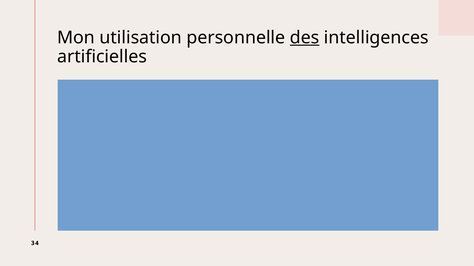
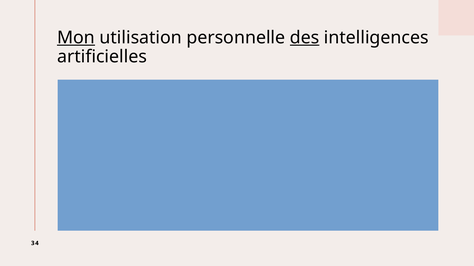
Mon underline: none -> present (76, 38)
